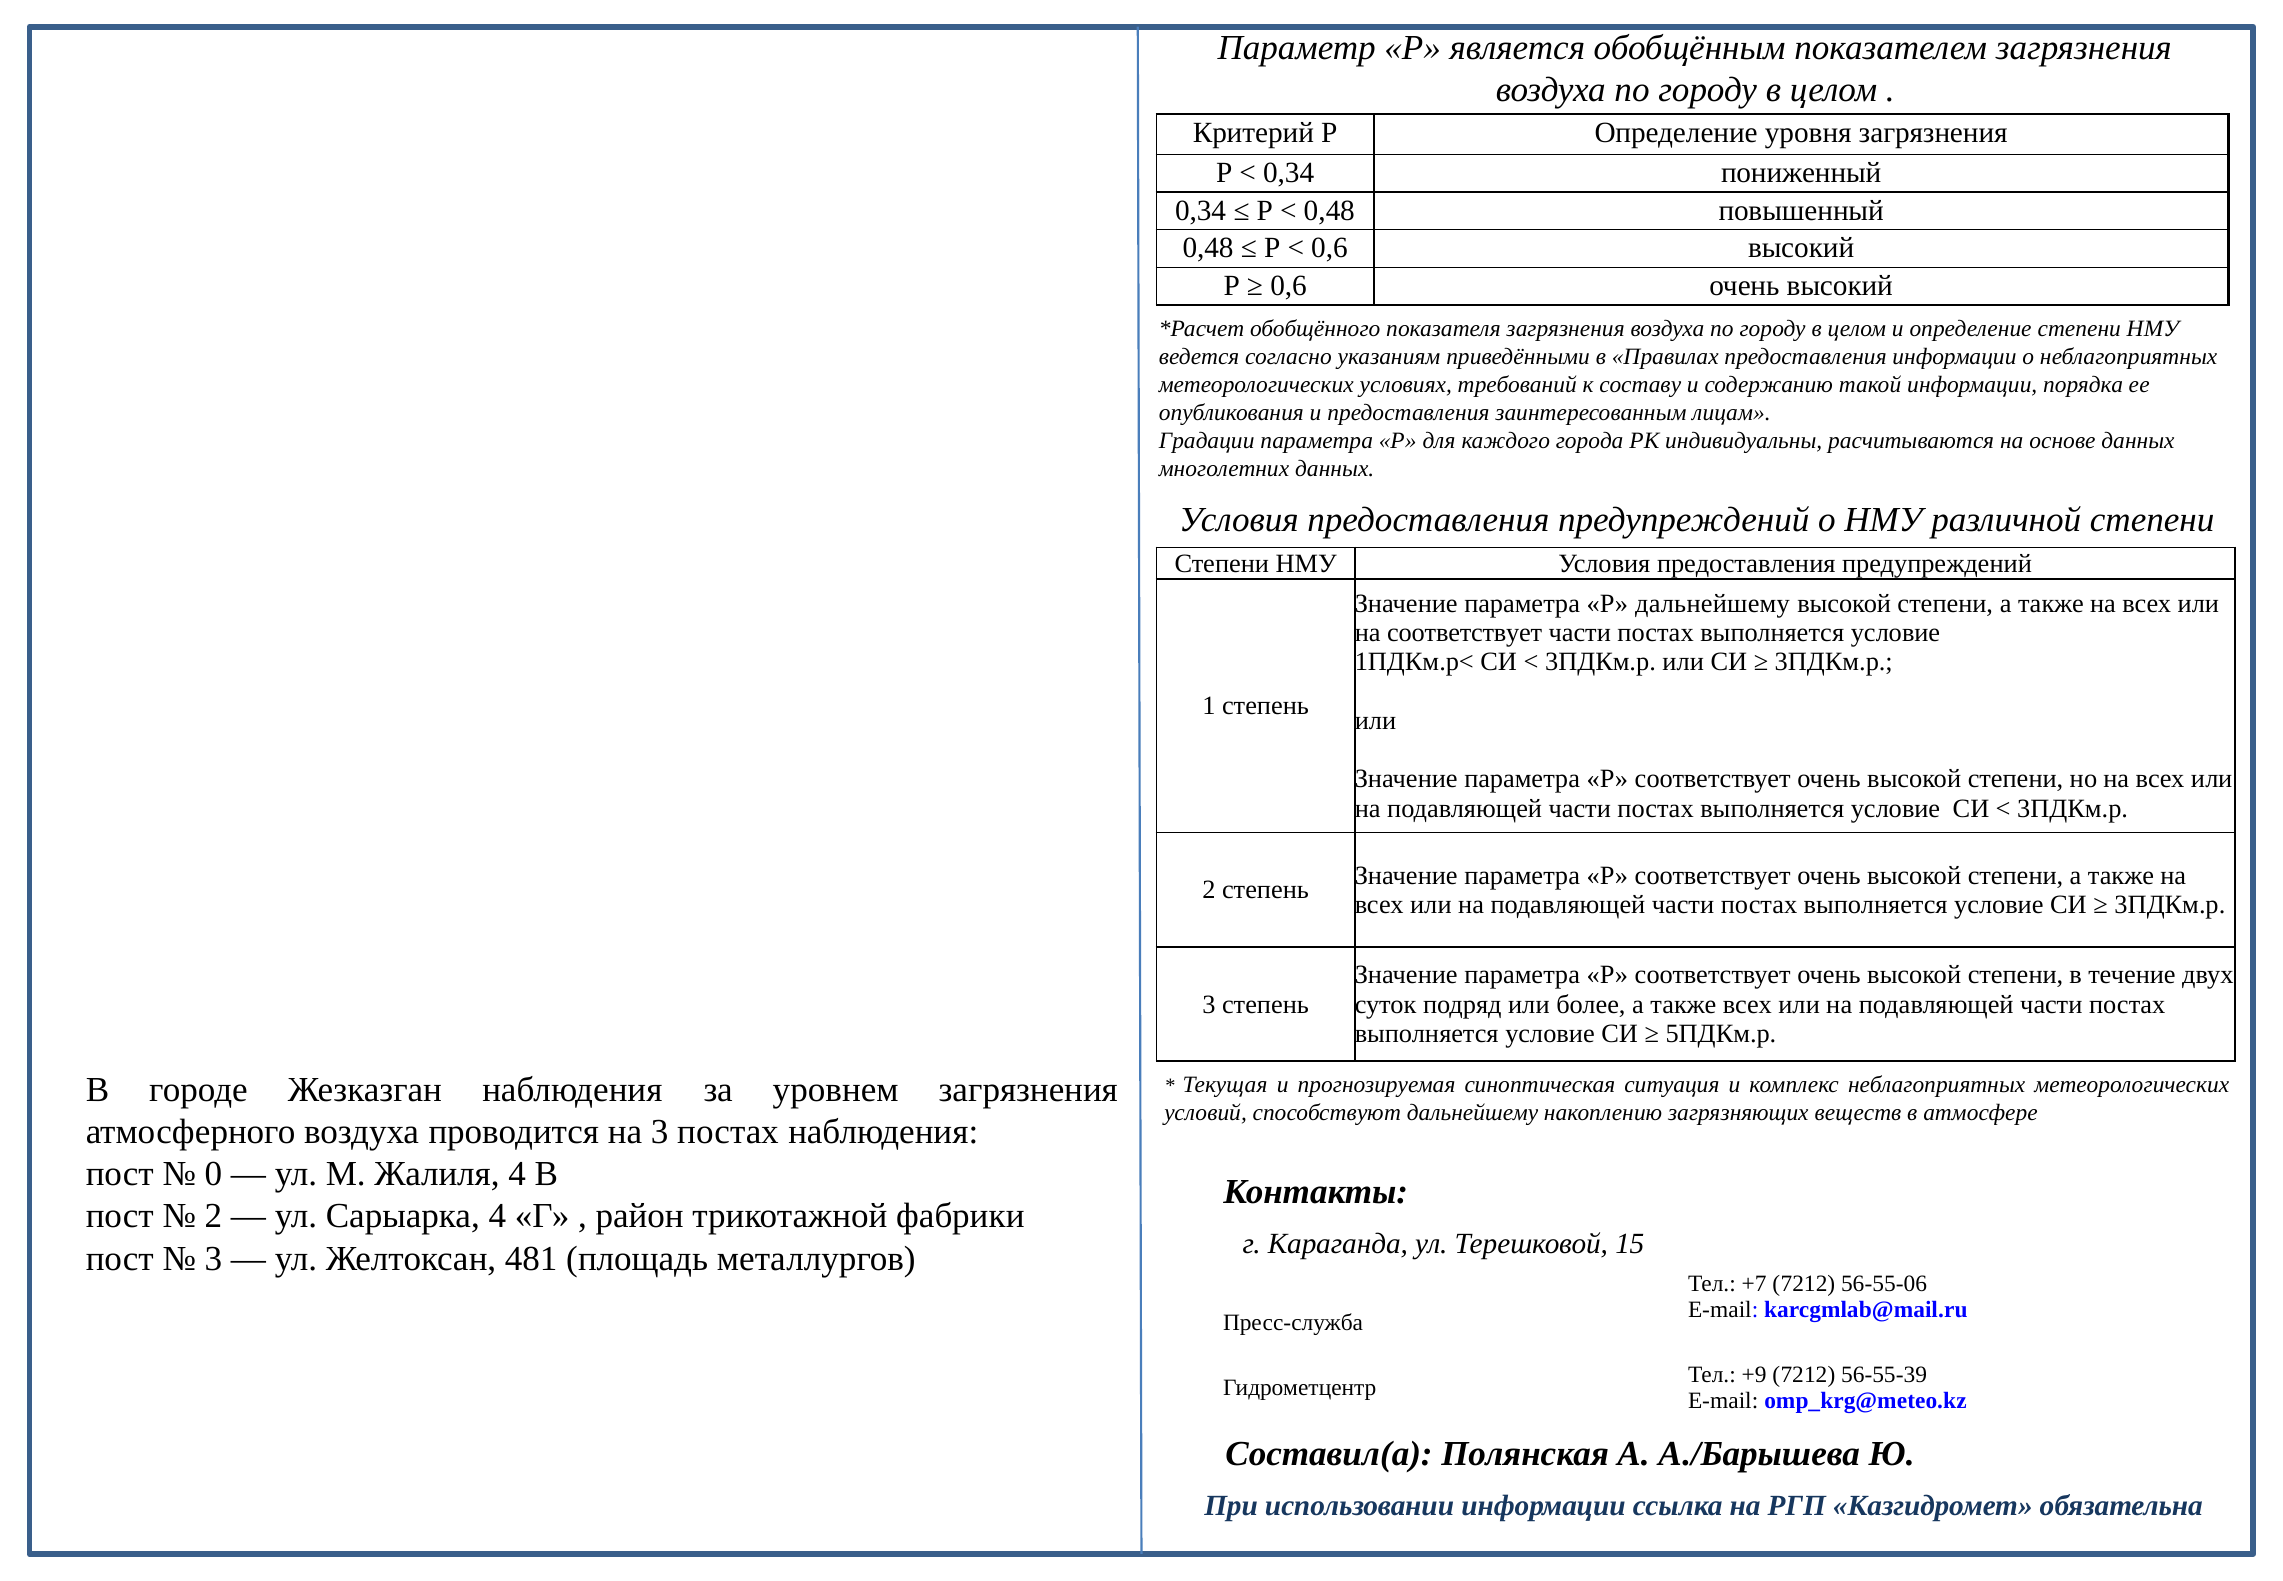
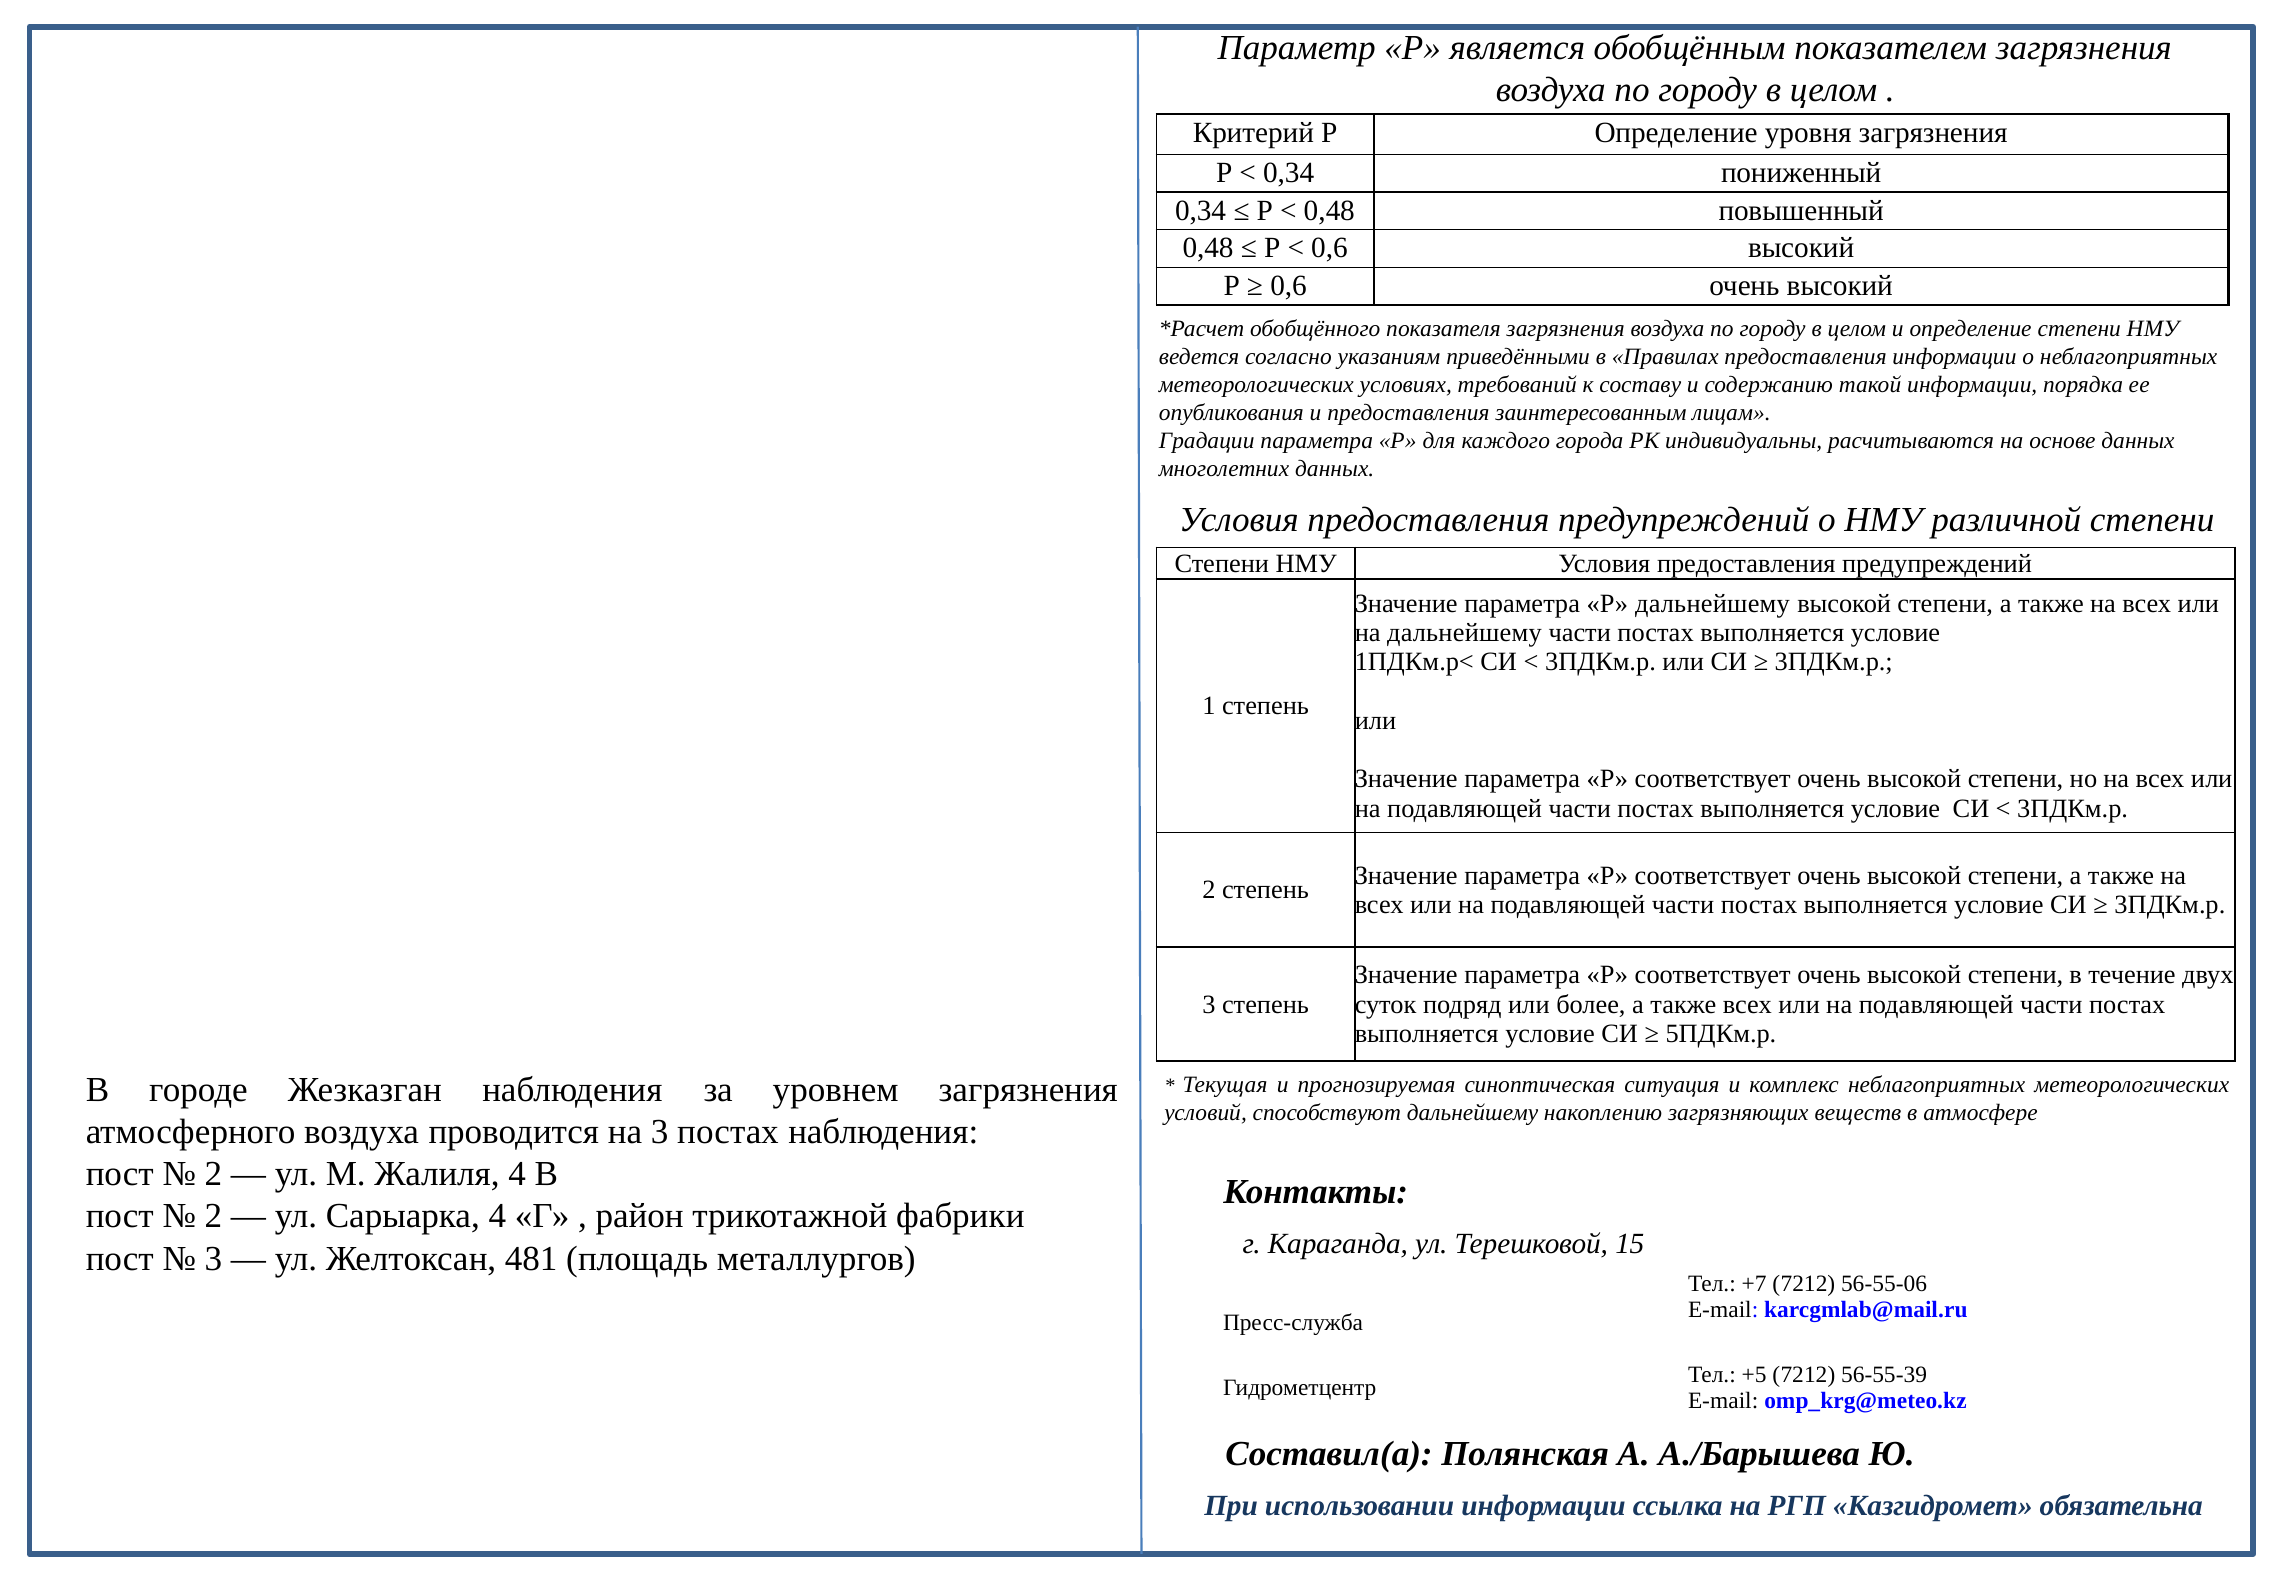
на соответствует: соответствует -> дальнейшему (1464, 633)
0: 0 -> 2 (213, 1174)
+9: +9 -> +5 (1754, 1375)
